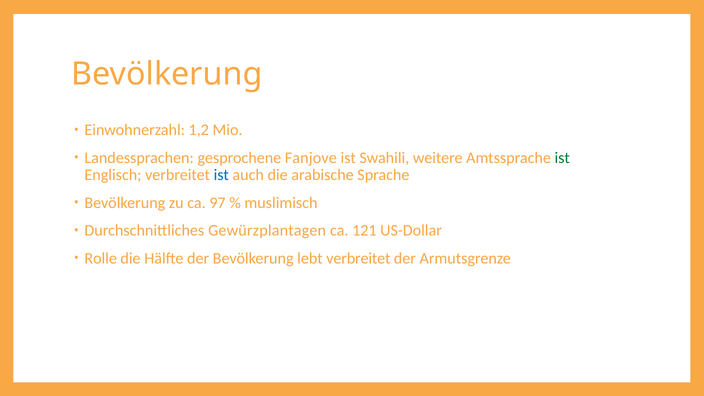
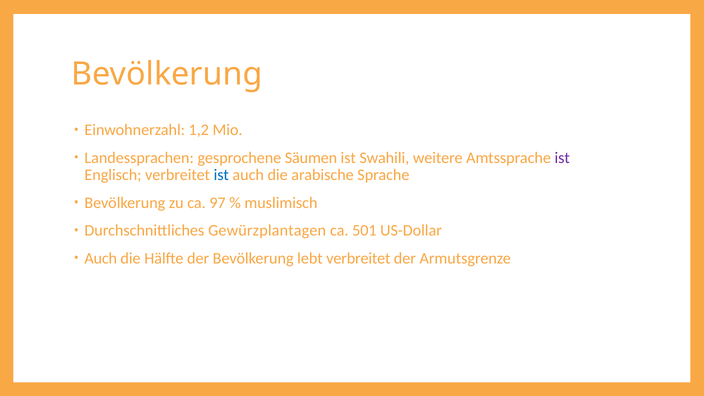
Fanjove: Fanjove -> Säumen (311, 158)
ist colour: green -> purple (562, 158)
121: 121 -> 501 (364, 231)
Rolle: Rolle -> Auch (101, 258)
